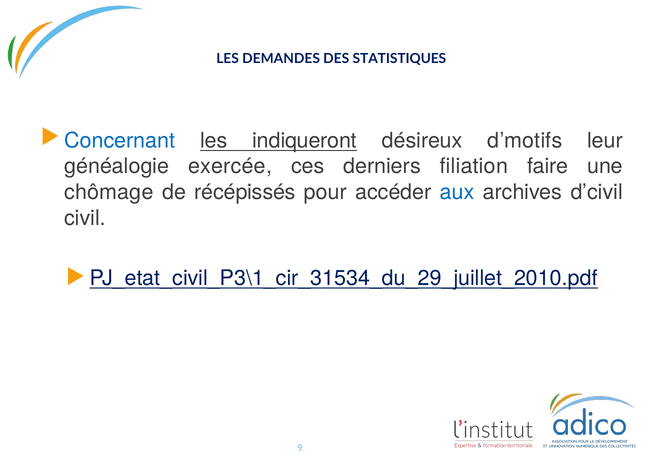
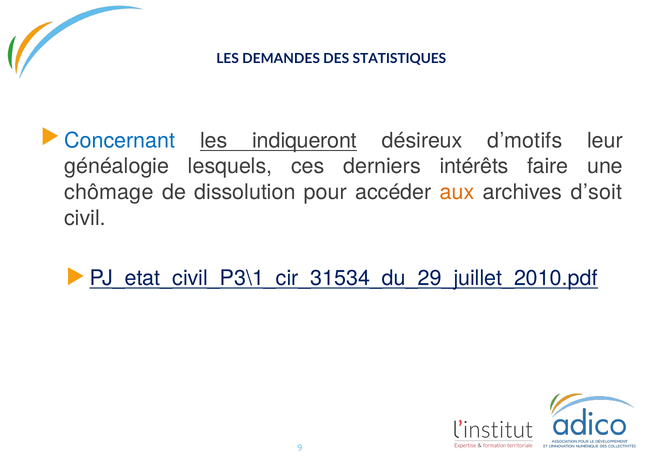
exercée: exercée -> lesquels (230, 166)
filiation: filiation -> intérêts (474, 166)
récépissés: récépissés -> dissolution (245, 192)
aux colour: blue -> orange (457, 192)
d’civil: d’civil -> d’soit (597, 192)
